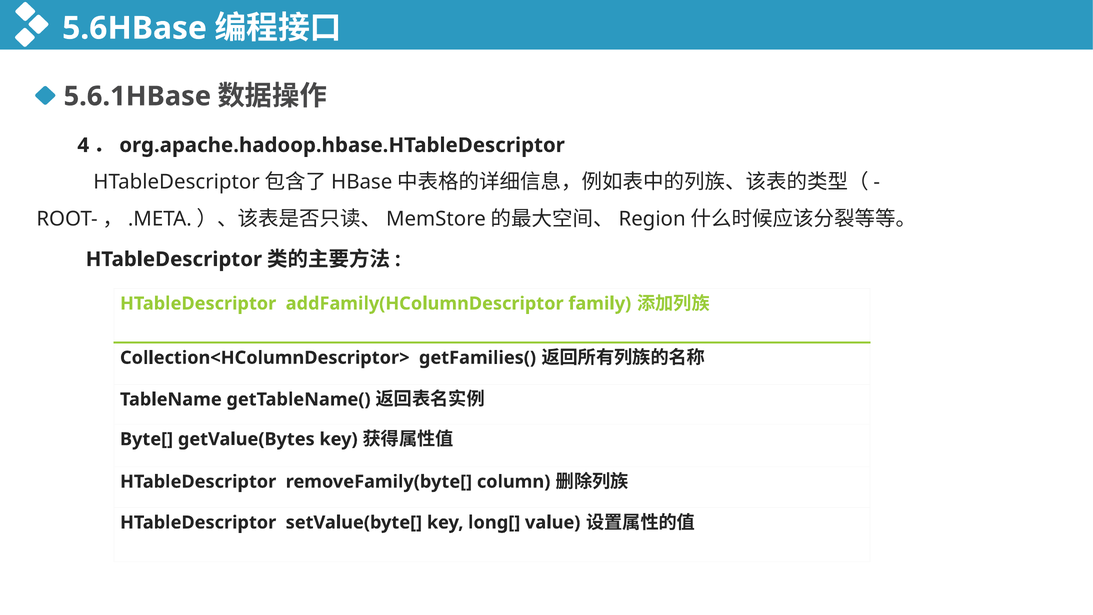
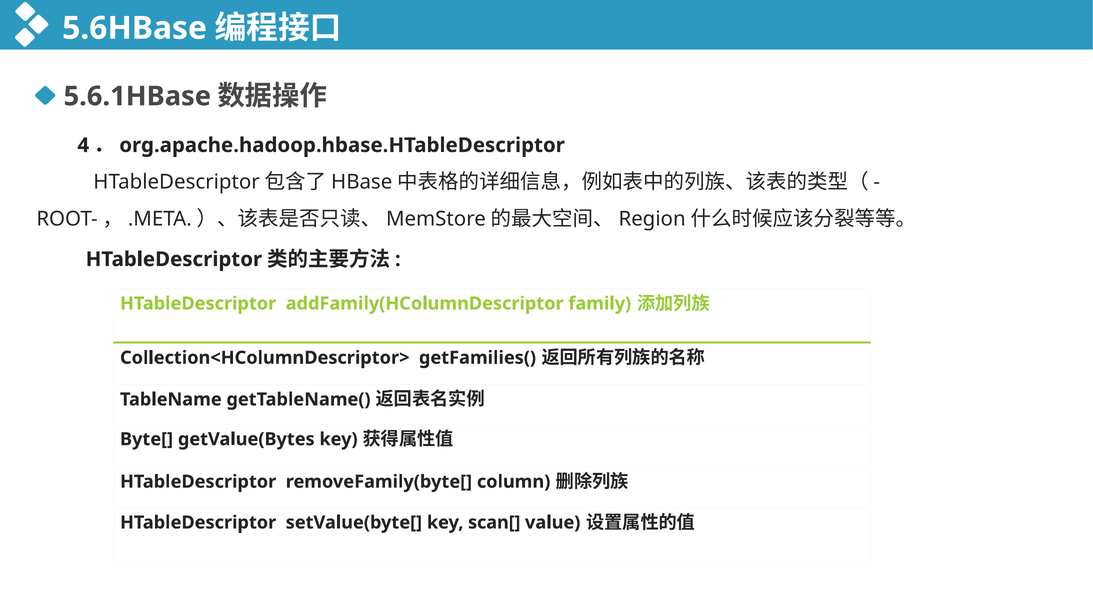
long[: long[ -> scan[ (494, 522)
